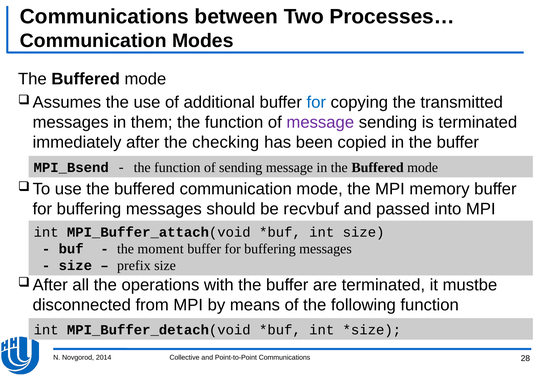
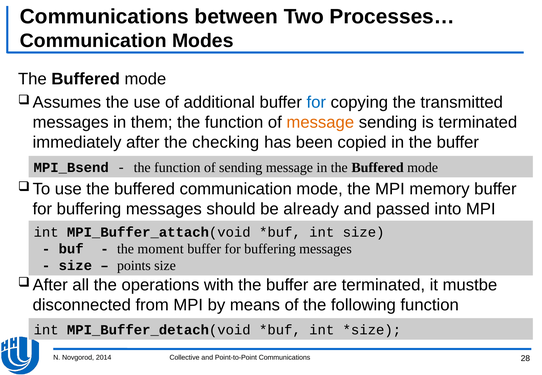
message colour: purple -> orange (320, 123)
recvbuf: recvbuf -> already (311, 209)
prefix: prefix -> points (134, 266)
